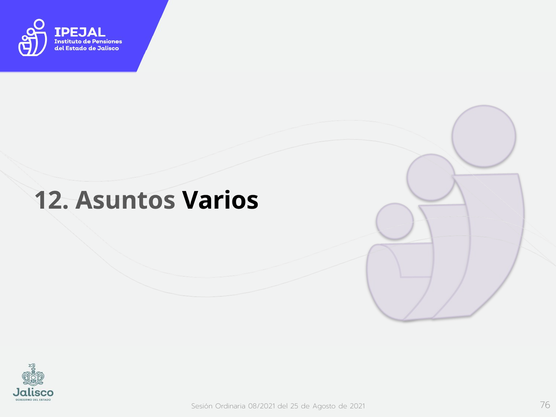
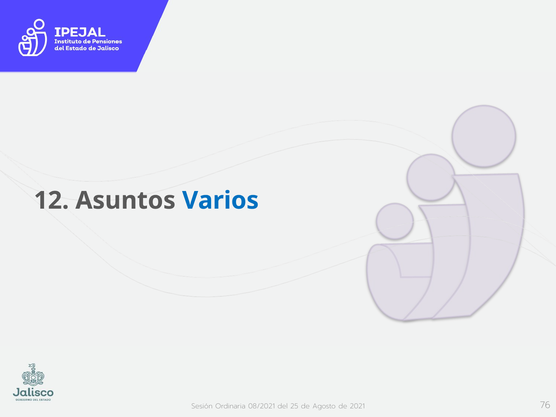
Varios colour: black -> blue (220, 200)
